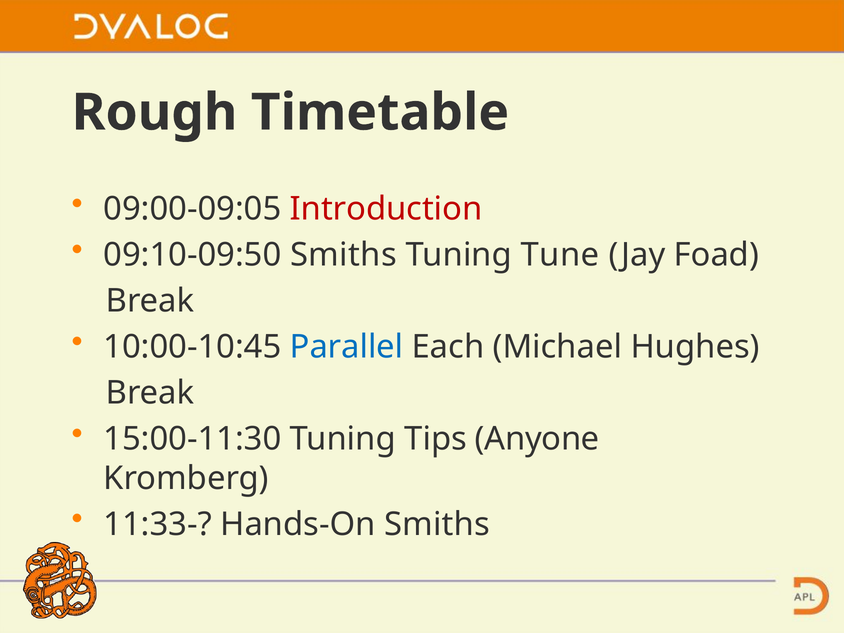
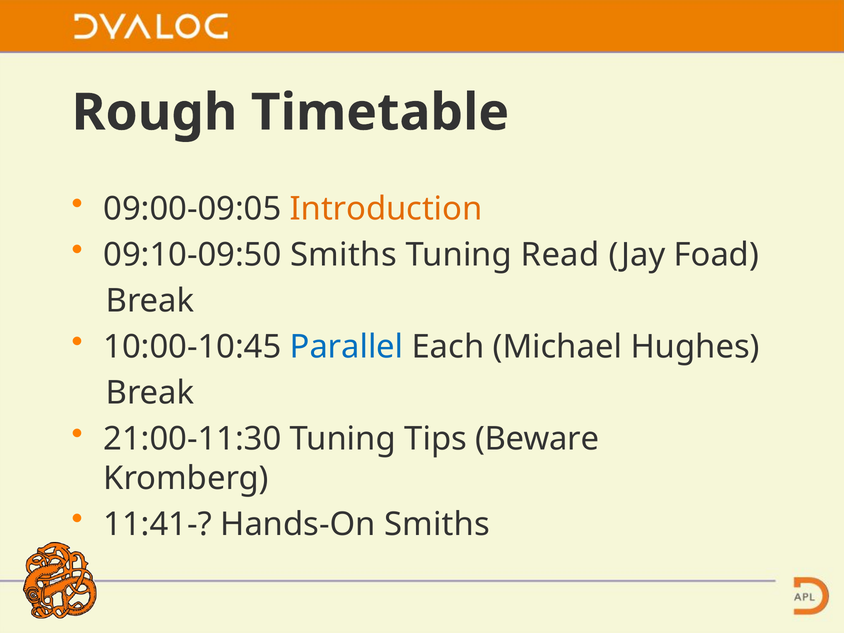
Introduction colour: red -> orange (386, 209)
Tune: Tune -> Read (560, 255)
15:00-11:30: 15:00-11:30 -> 21:00-11:30 (192, 439)
Anyone: Anyone -> Beware (537, 439)
11:33-: 11:33- -> 11:41- (158, 524)
